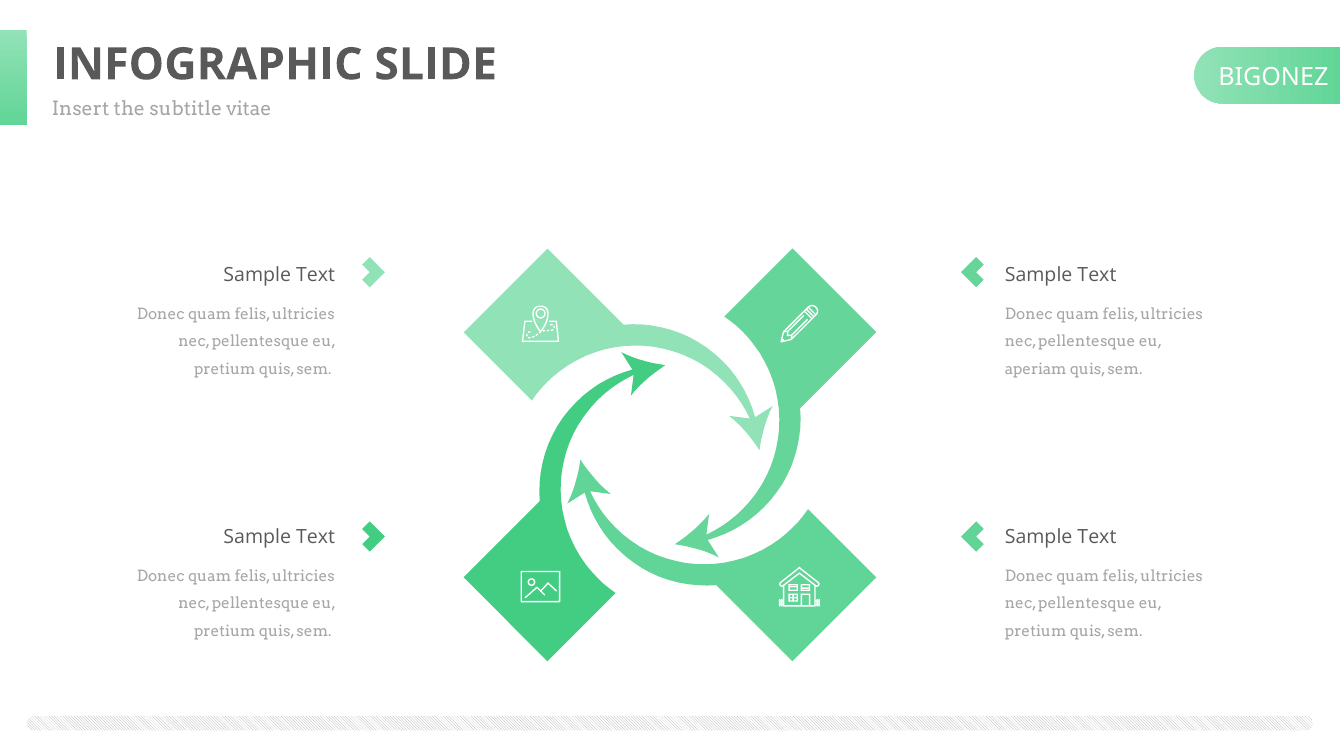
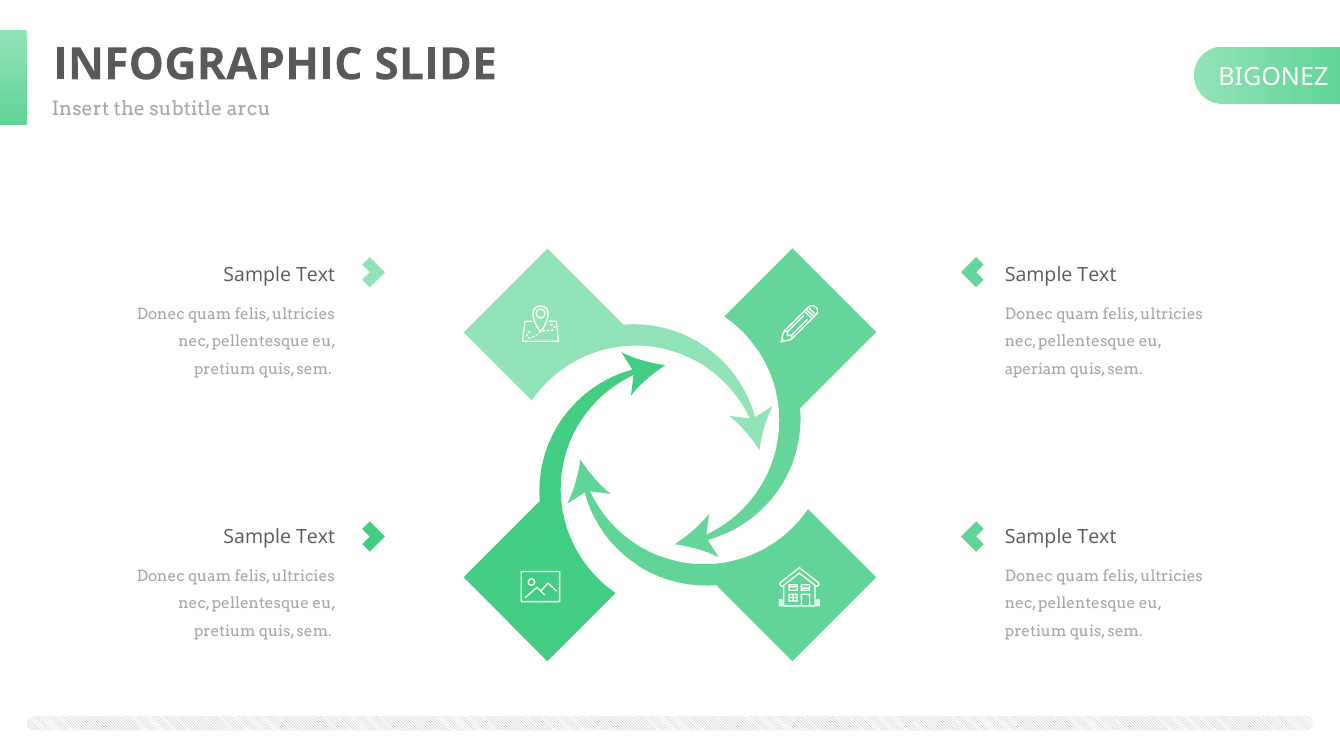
vitae: vitae -> arcu (249, 109)
